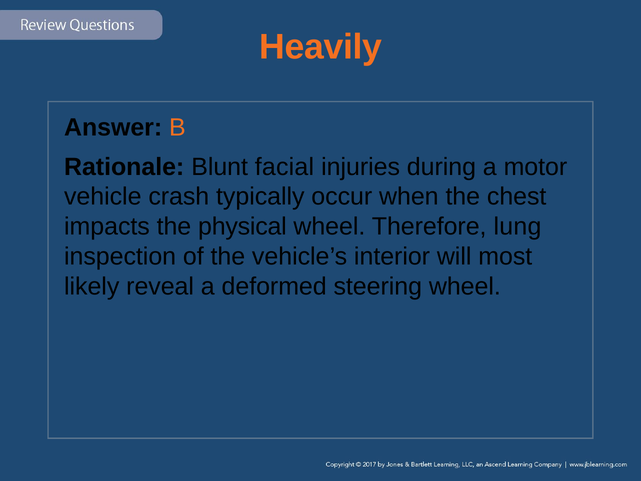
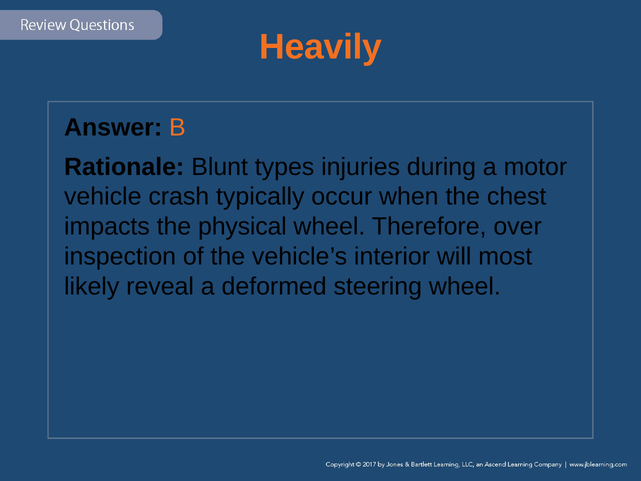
facial: facial -> types (285, 167)
lung: lung -> over (518, 227)
